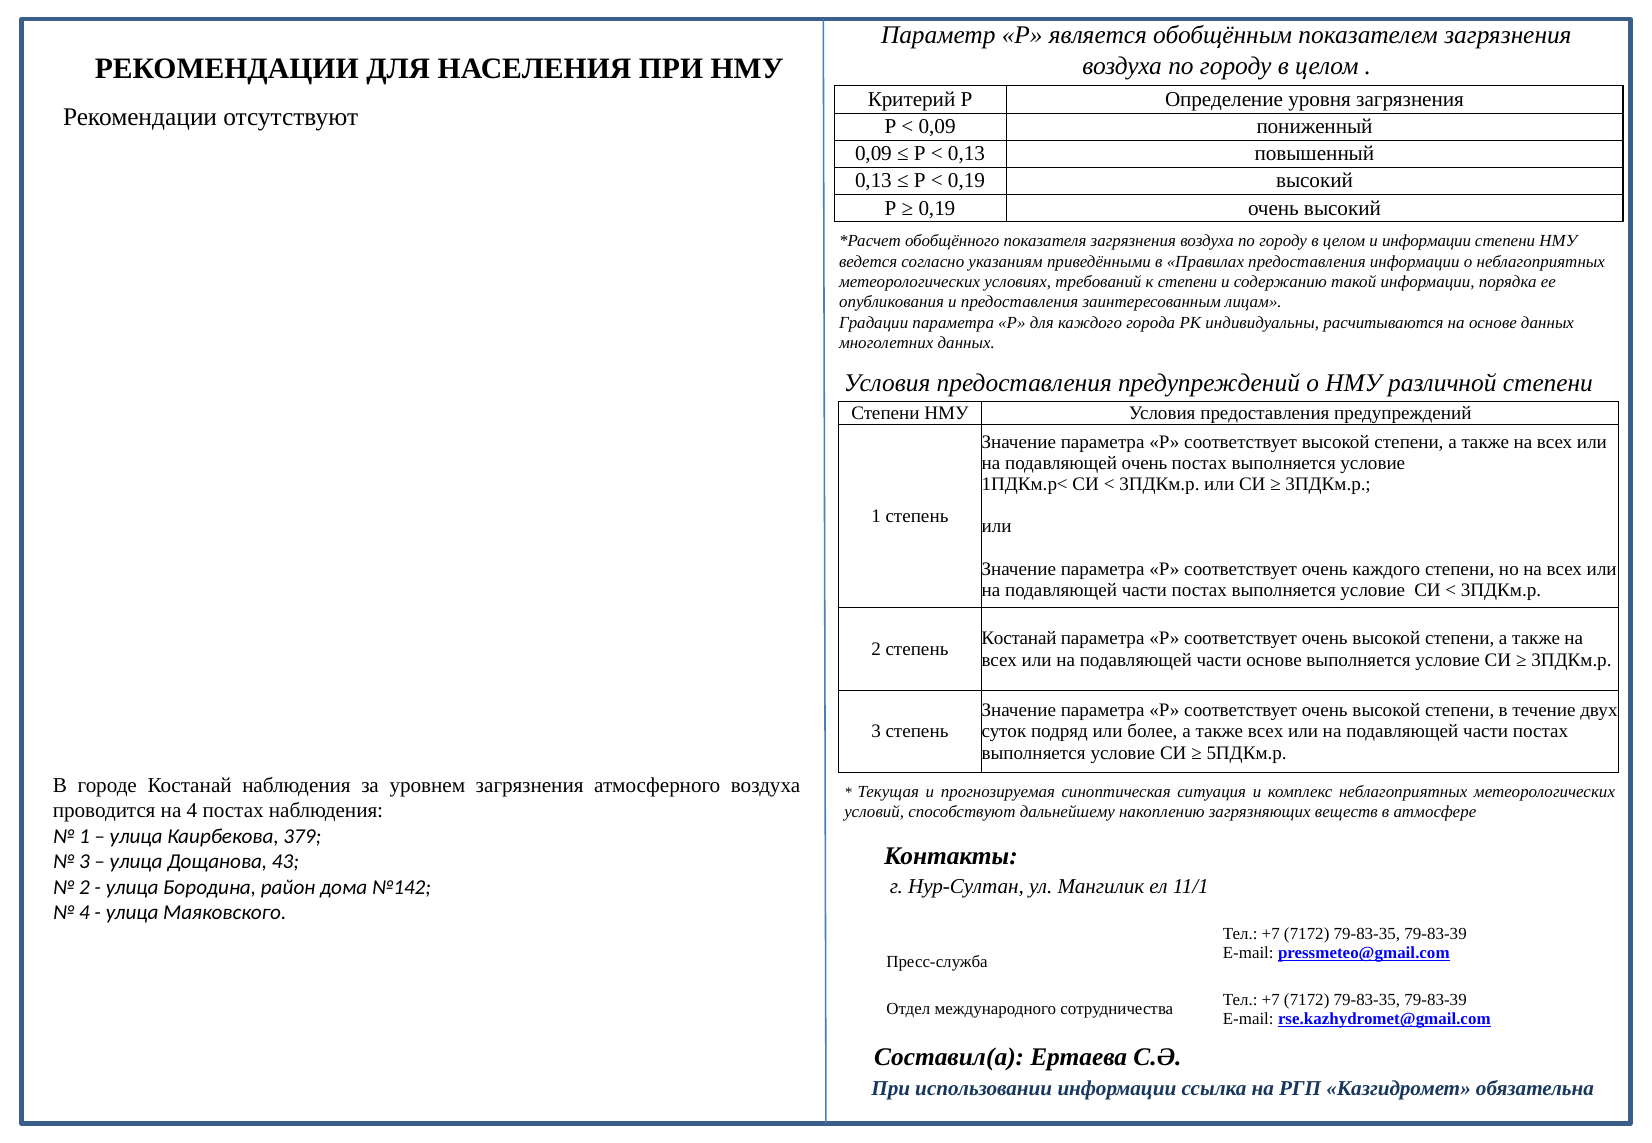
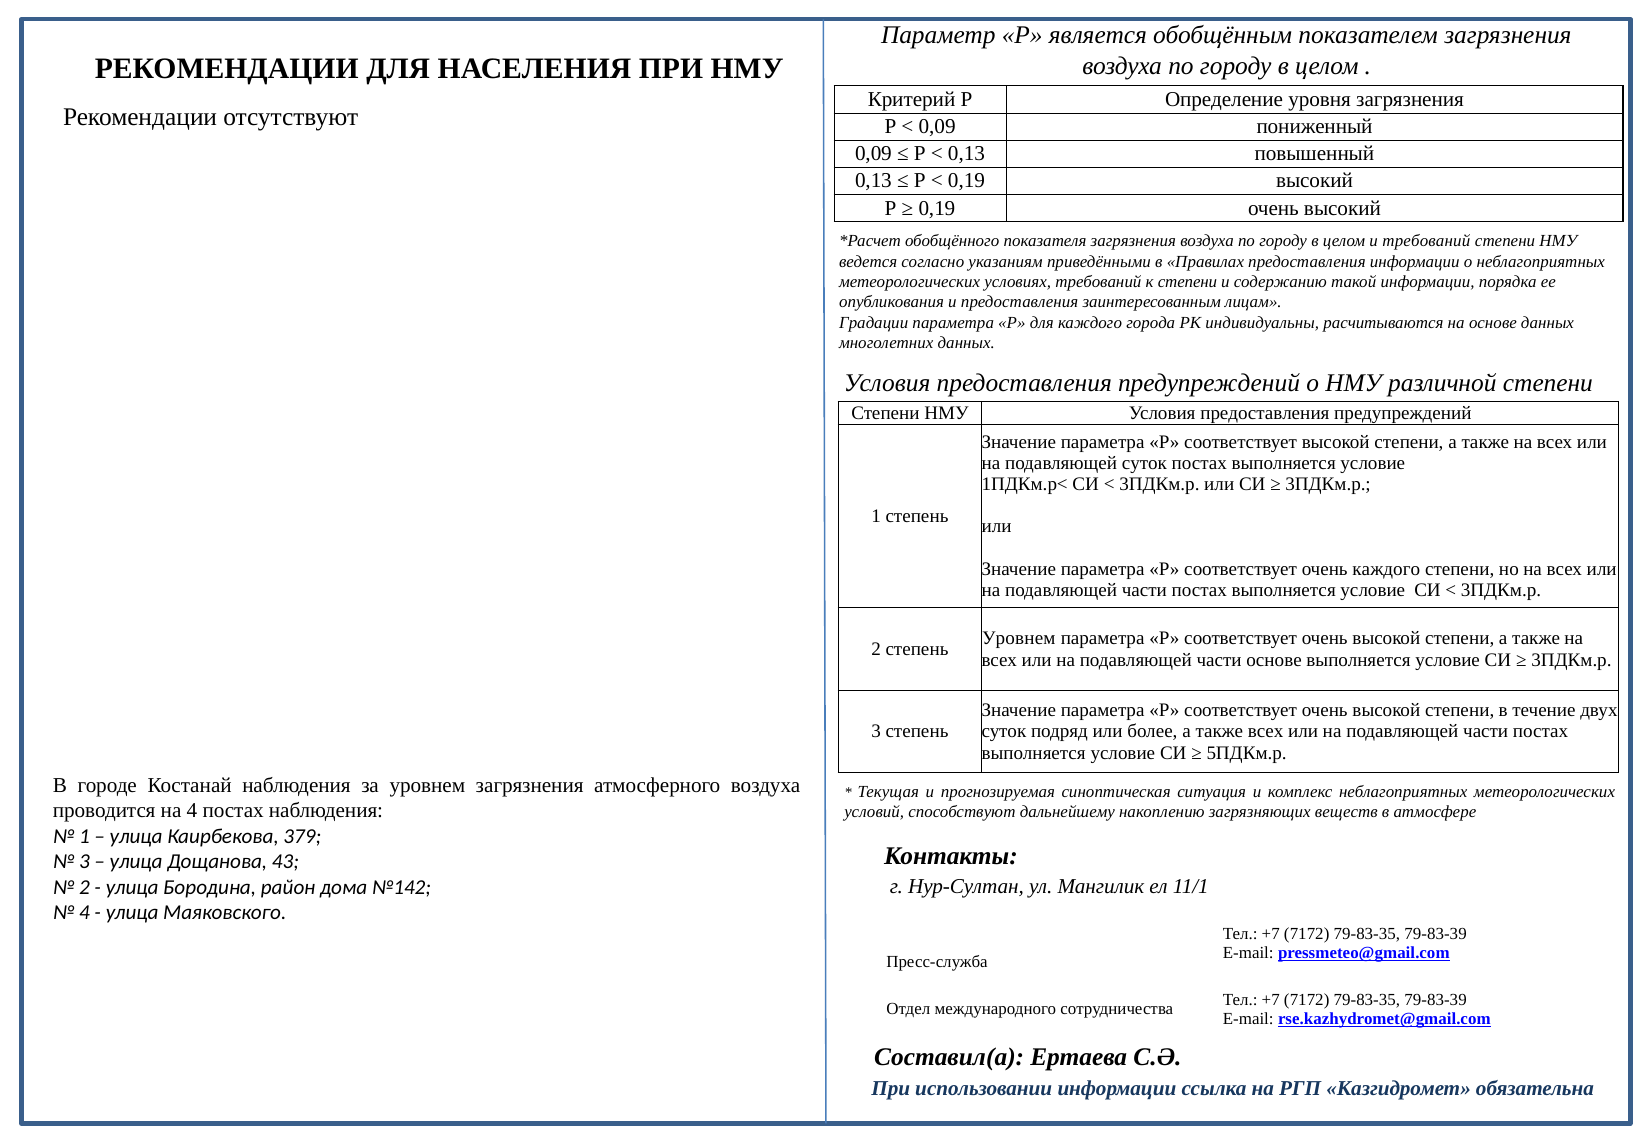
и информации: информации -> требований (1426, 241)
подавляющей очень: очень -> суток (1144, 464)
Костанай: Костанай -> Уровнем (1019, 639)
